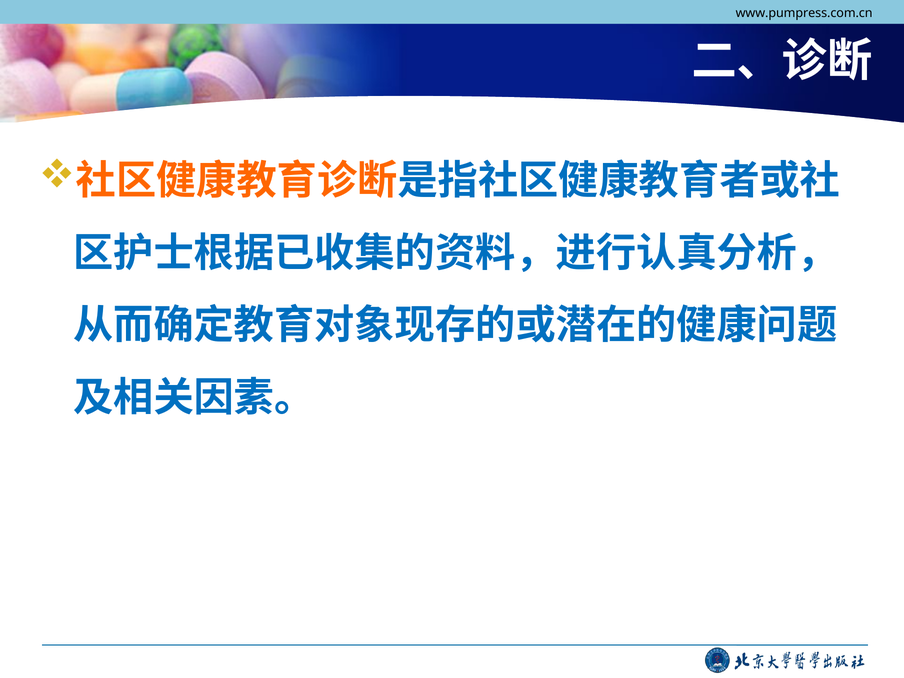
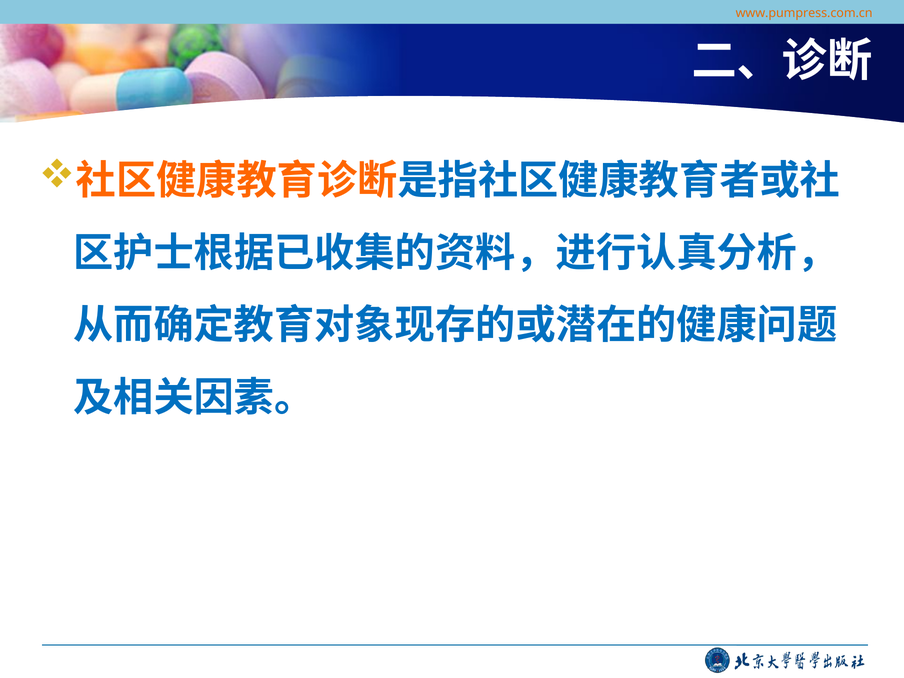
www.pumpress.com.cn colour: black -> orange (804, 13)
